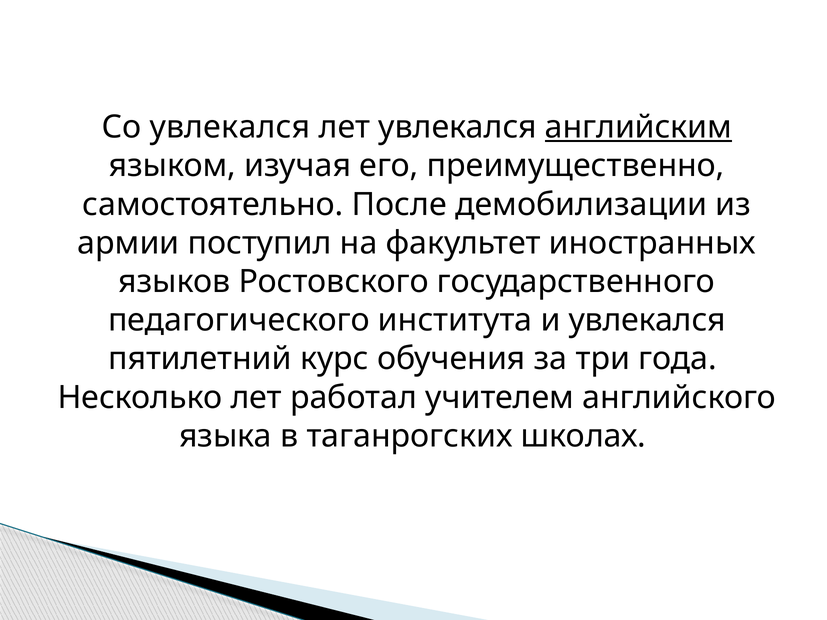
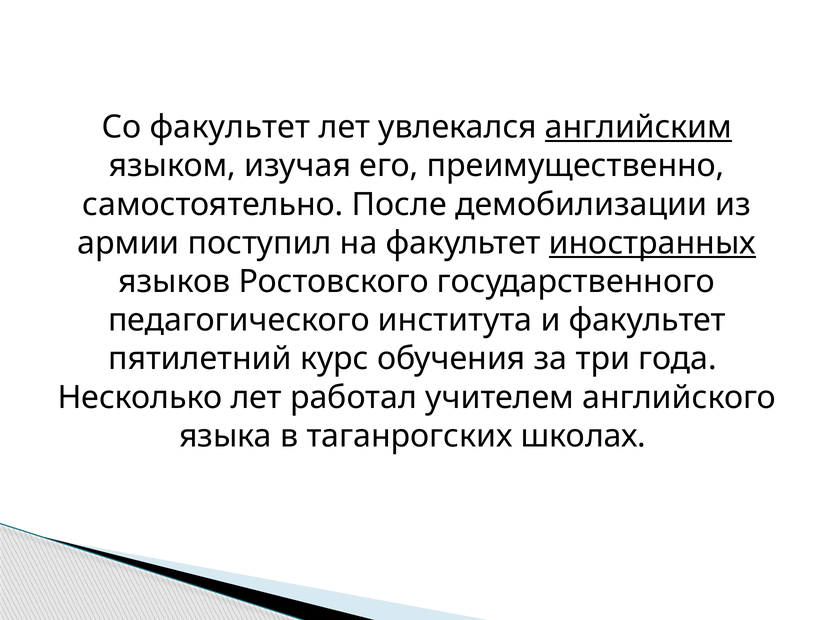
Со увлекался: увлекался -> факультет (230, 127)
иностранных underline: none -> present (652, 243)
и увлекался: увлекался -> факультет (647, 320)
